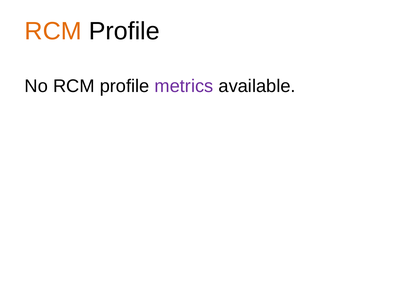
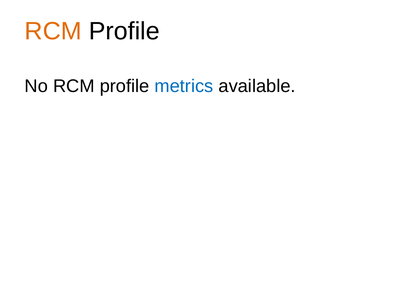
metrics colour: purple -> blue (184, 86)
